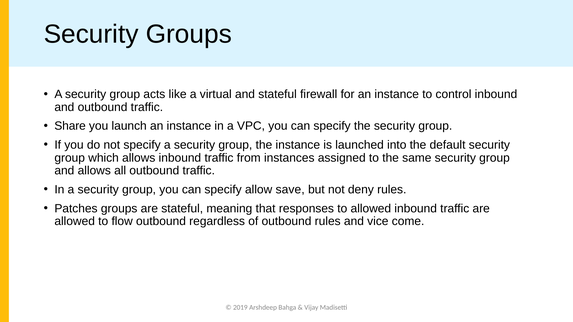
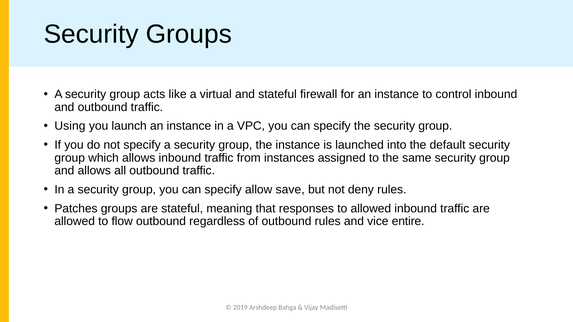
Share: Share -> Using (70, 126)
come: come -> entire (408, 222)
